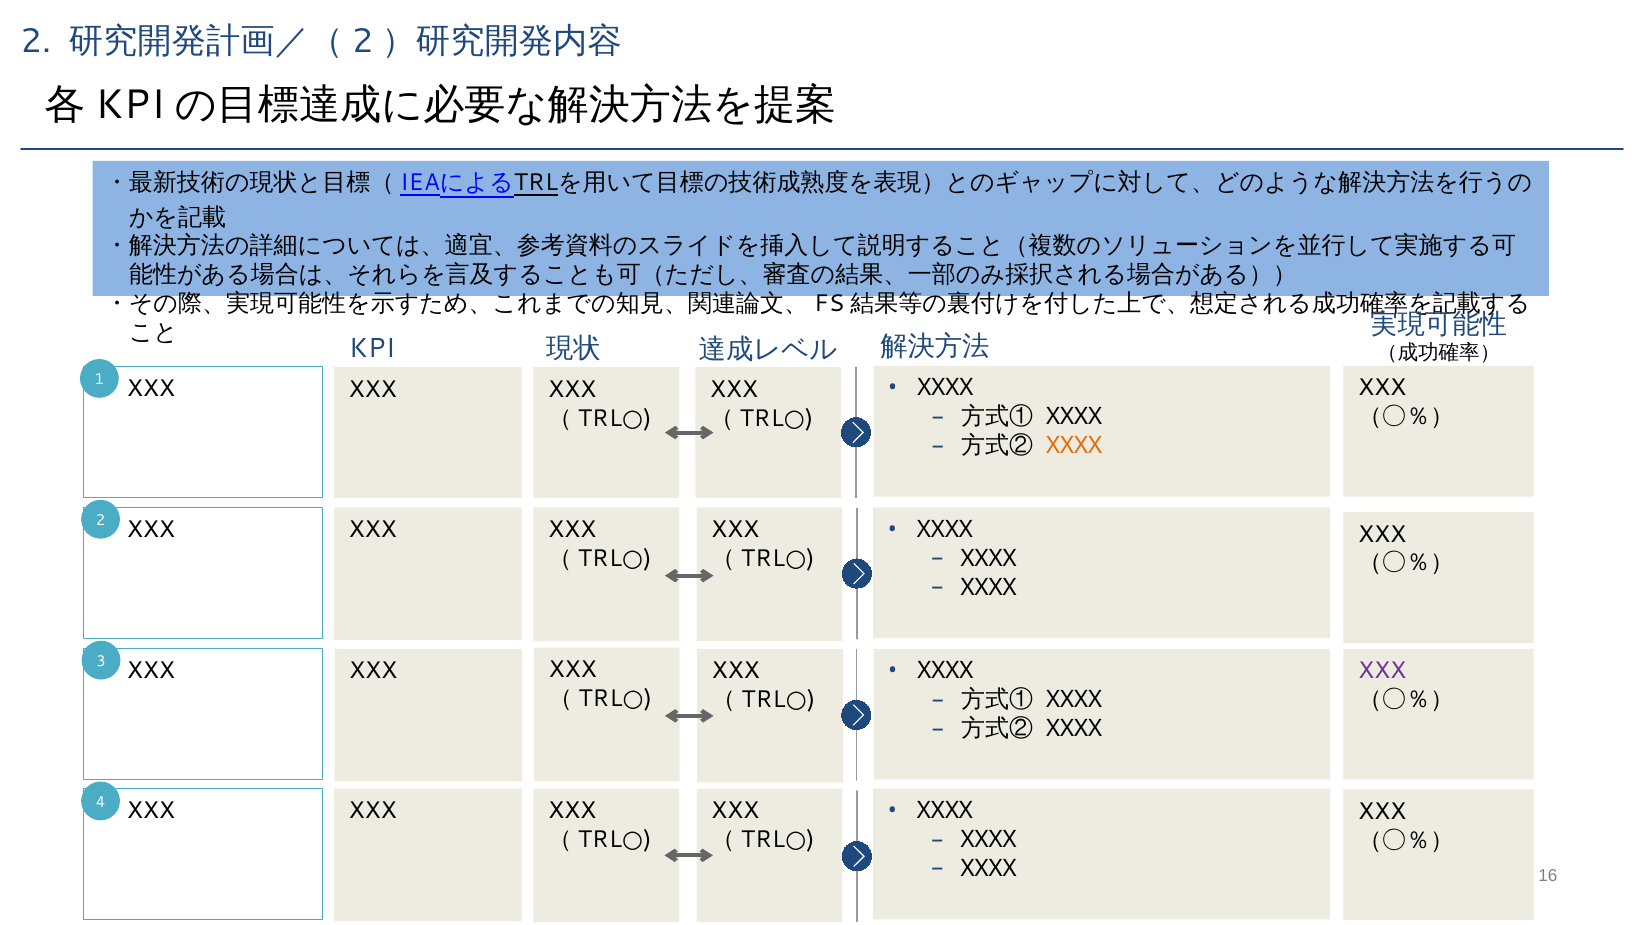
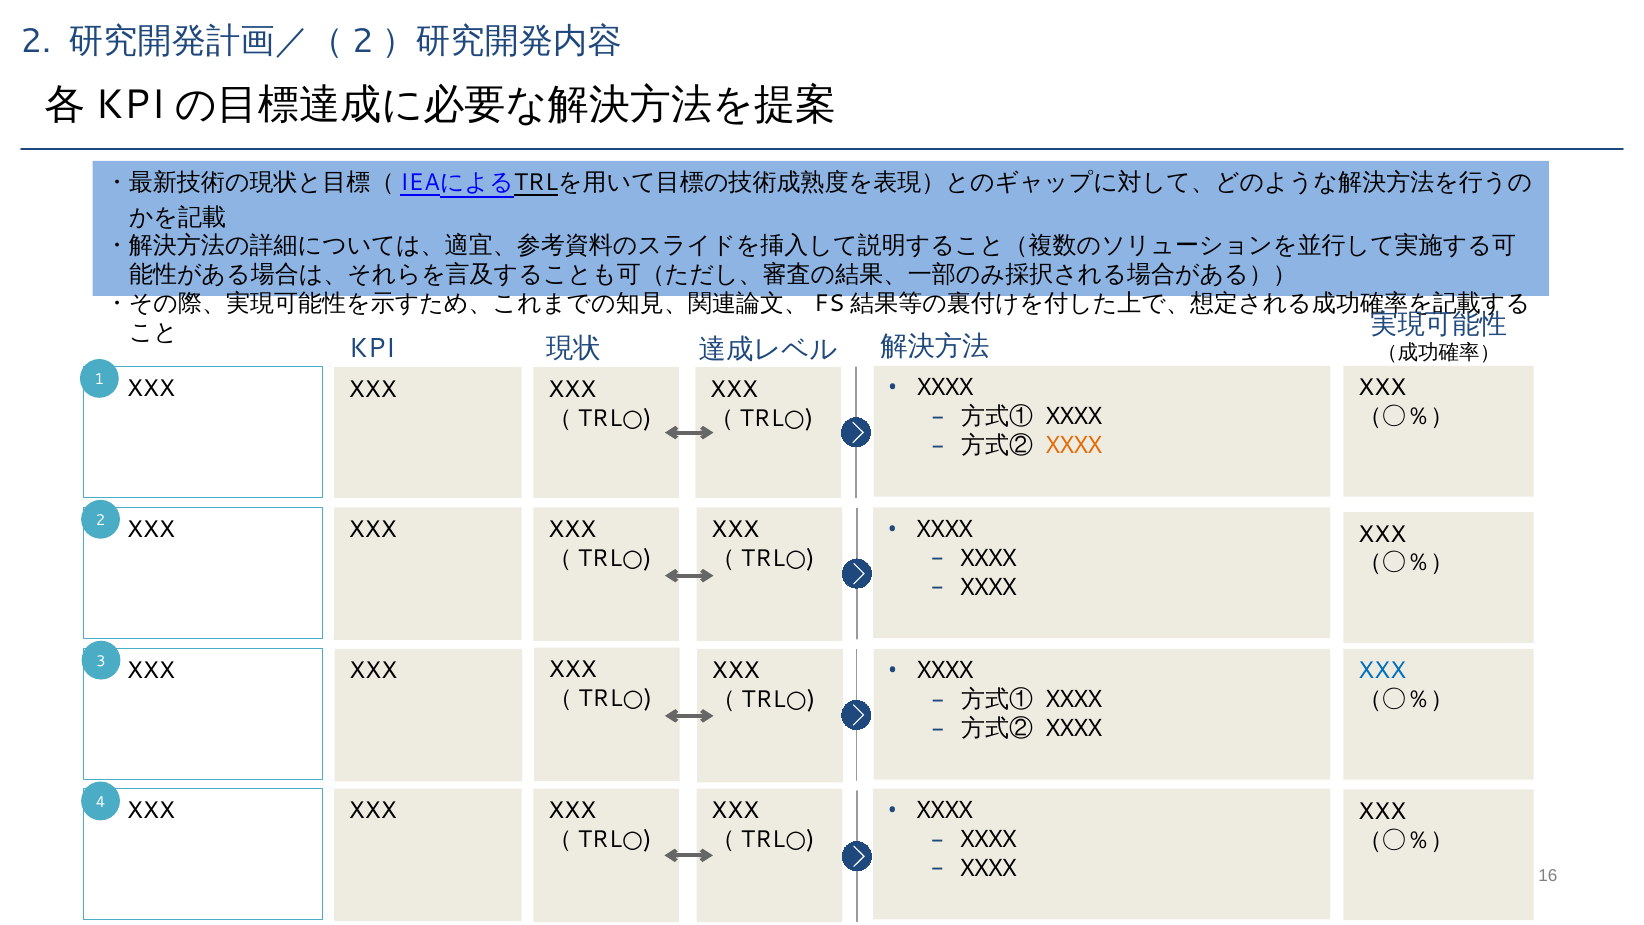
XXX colour: purple -> blue (1382, 671)
